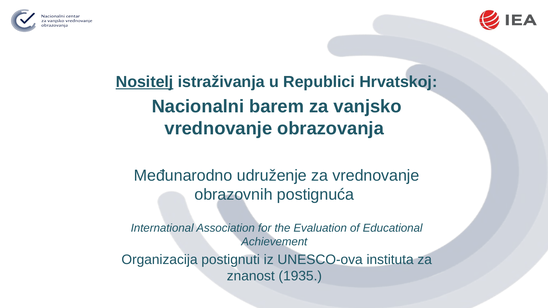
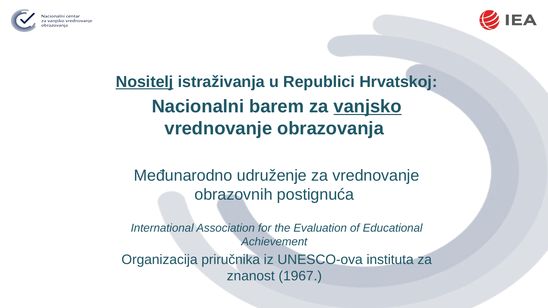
vanjsko underline: none -> present (368, 107)
postignuti: postignuti -> priručnika (231, 260)
1935: 1935 -> 1967 (300, 276)
